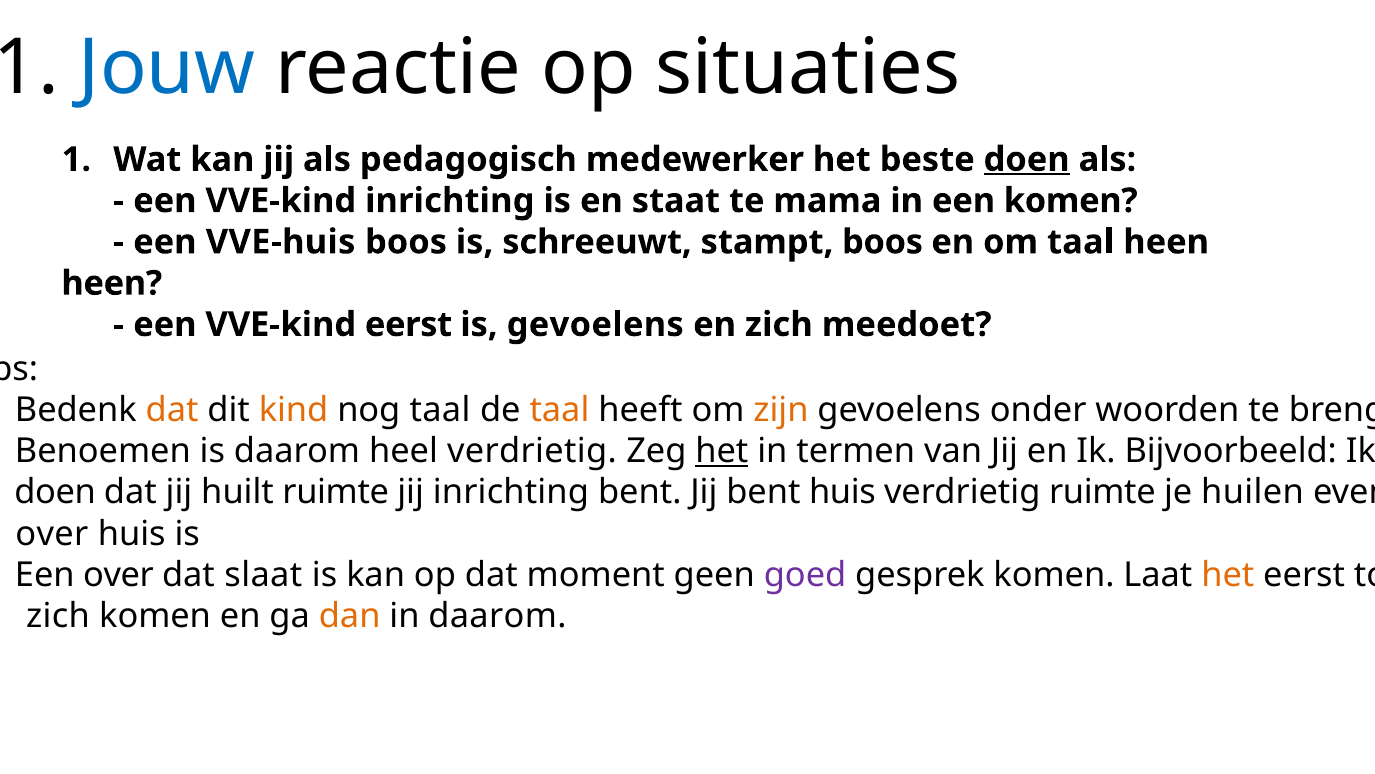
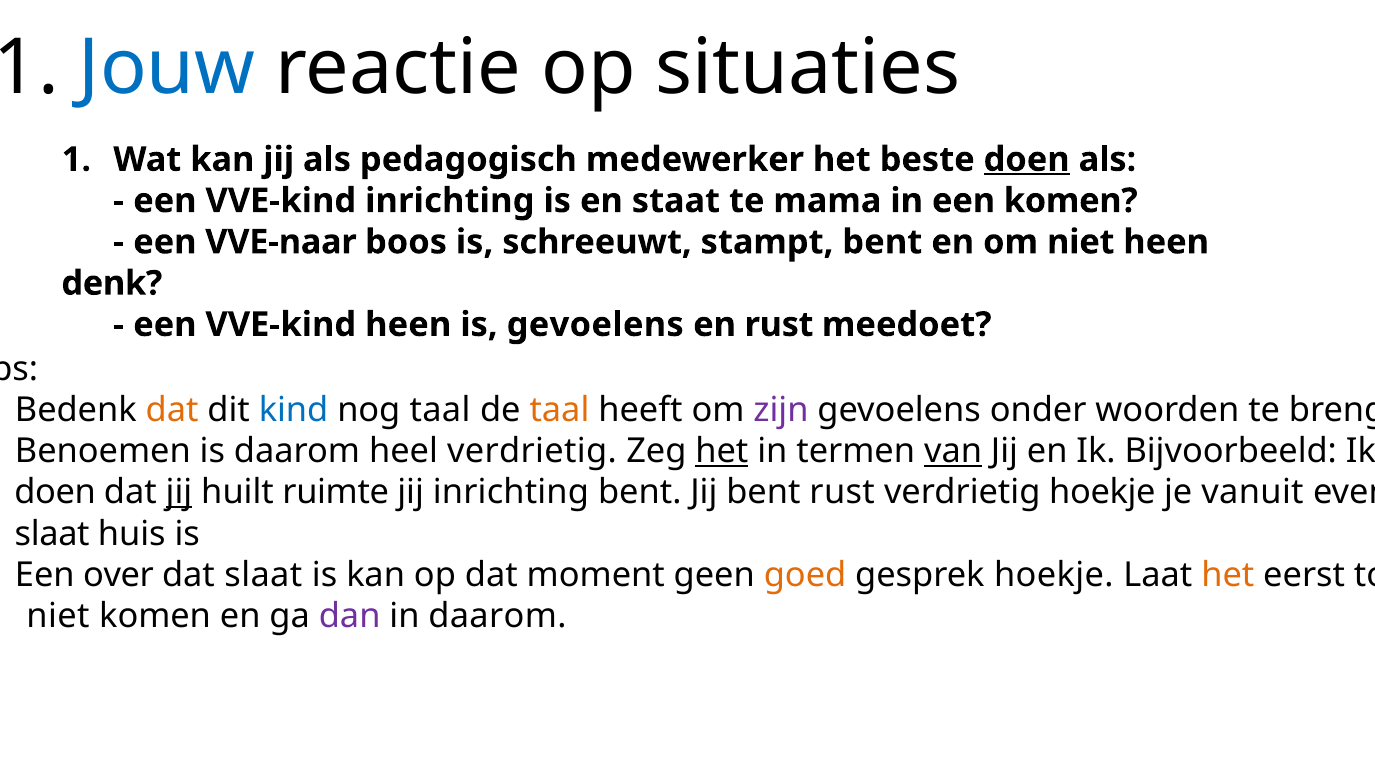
VVE-huis: VVE-huis -> VVE-naar (281, 242)
stampt boos: boos -> bent (882, 242)
om taal: taal -> niet (1081, 242)
heen: heen -> denk (112, 283)
VVE-kind eerst: eerst -> heen (408, 324)
en zich: zich -> rust (779, 324)
kind colour: orange -> blue (294, 410)
zijn colour: orange -> purple (781, 410)
van underline: none -> present (953, 451)
jij underline: none -> present (179, 492)
bent huis: huis -> rust (842, 492)
verdrietig ruimte: ruimte -> hoekje (1102, 492)
huilen: huilen -> vanuit (1253, 492)
over: over -> slaat (52, 533)
goed colour: purple -> orange (805, 575)
gesprek komen: komen -> hoekje (1054, 575)
zich: zich -> niet (58, 616)
dan colour: orange -> purple (350, 616)
